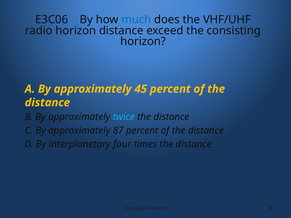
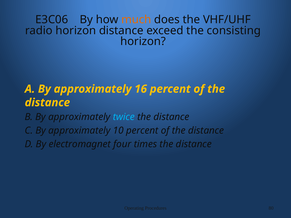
much colour: blue -> orange (136, 20)
45: 45 -> 16 (141, 89)
87: 87 -> 10 (118, 131)
interplanetary: interplanetary -> electromagnet (80, 144)
